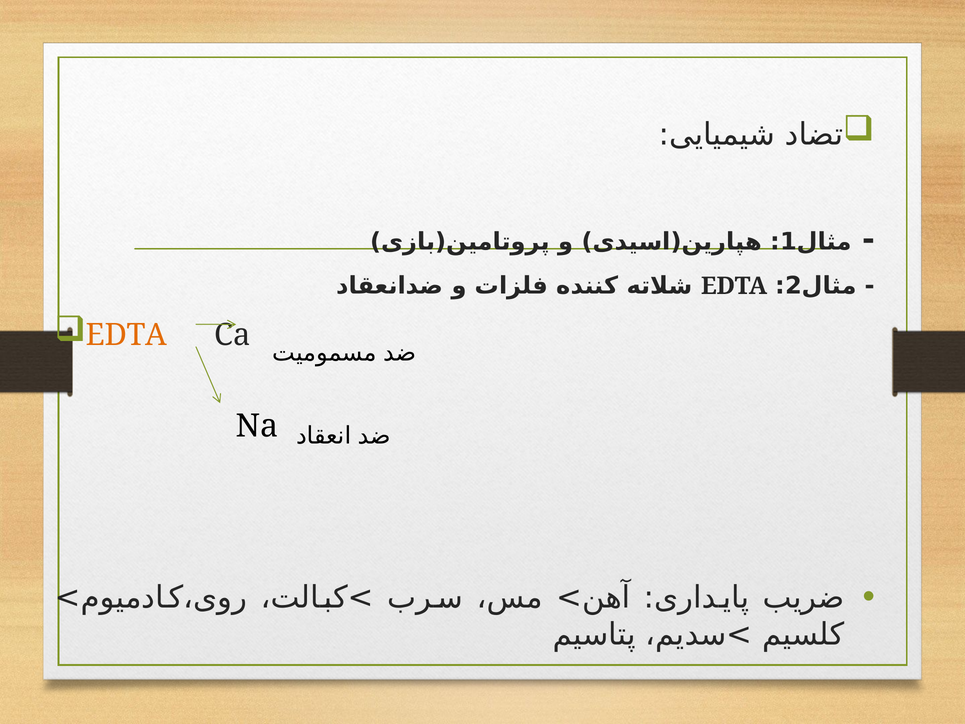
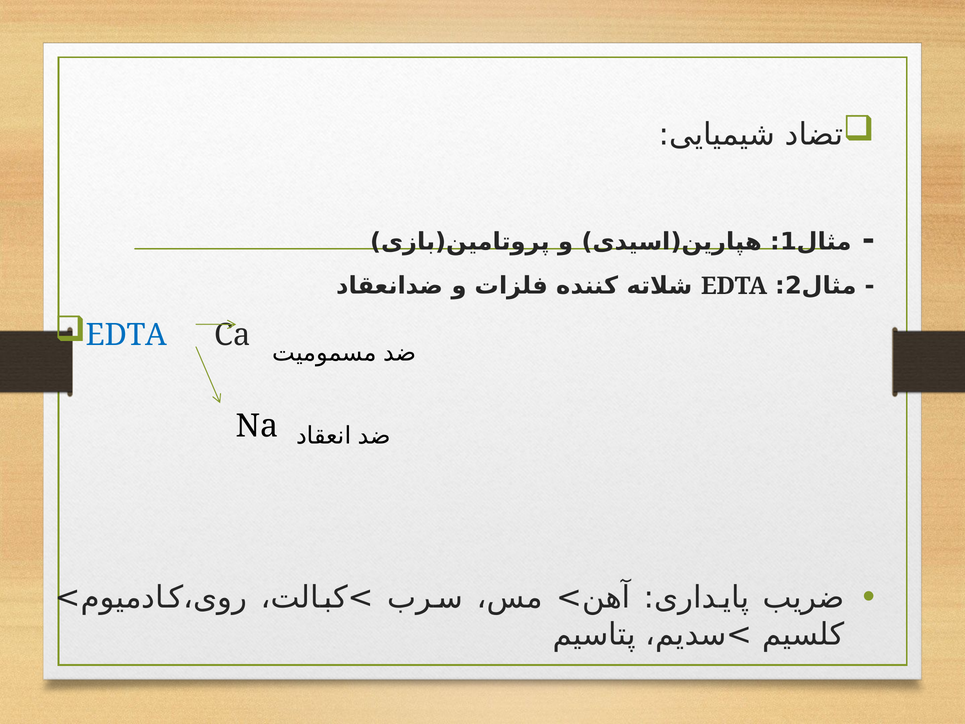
EDTA colour: orange -> blue (126, 335)
